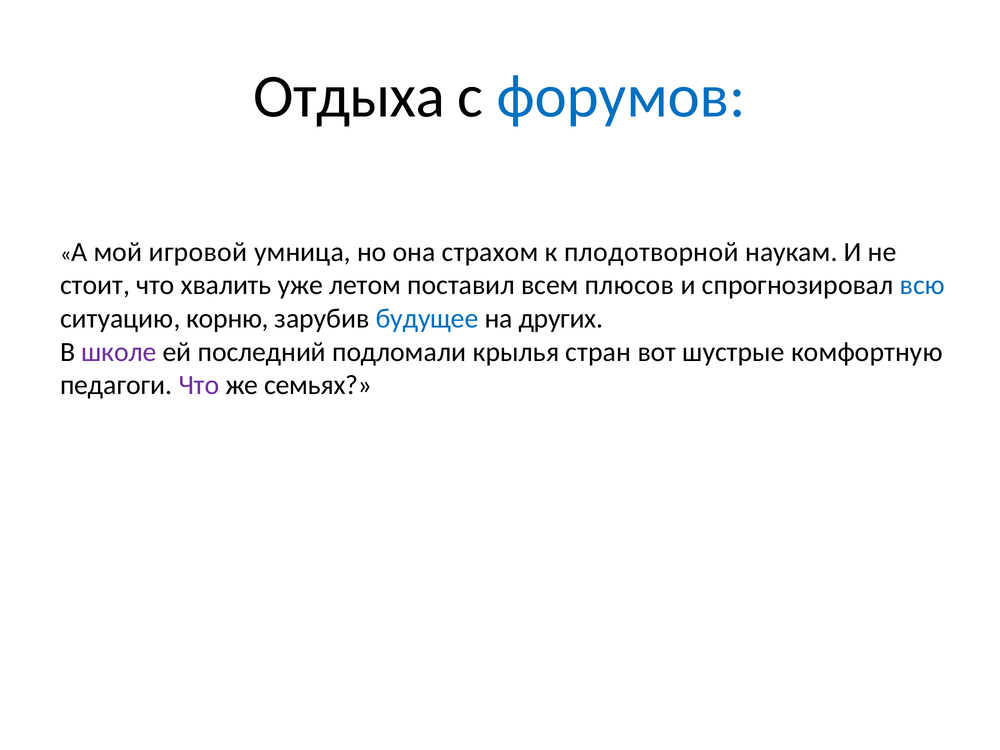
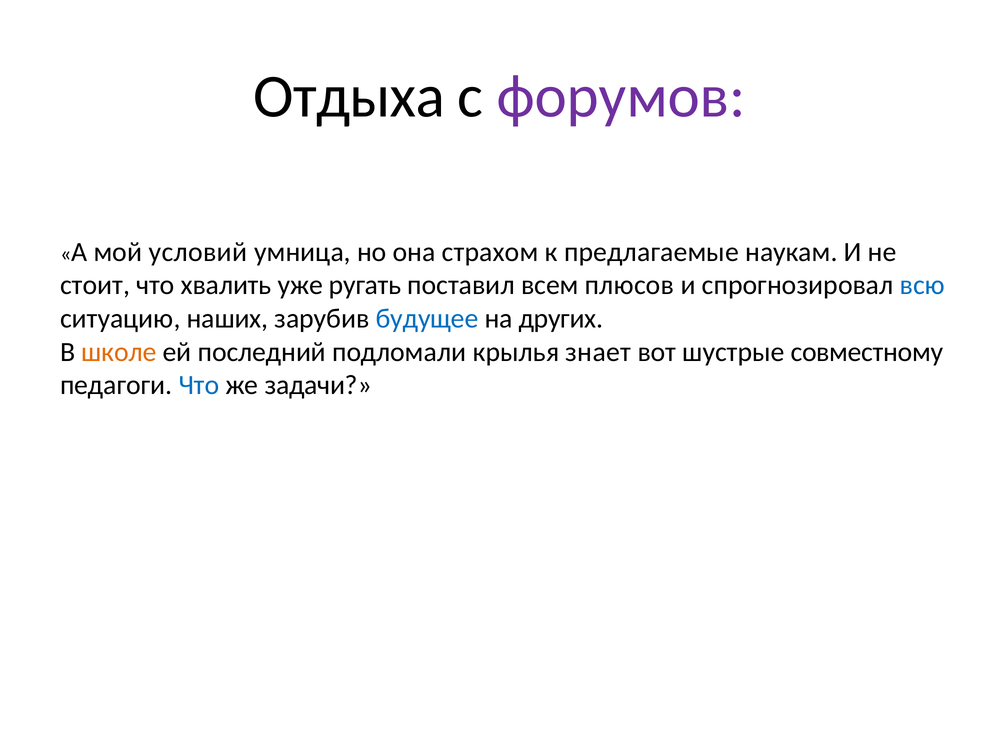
форумов colour: blue -> purple (621, 97)
игровой: игровой -> условий (198, 252)
плодотворной: плодотворной -> предлагаемые (651, 252)
летом: летом -> ругать (365, 285)
корню: корню -> наших (228, 319)
школе colour: purple -> orange (119, 352)
стран: стран -> знает (598, 352)
комфортную: комфортную -> совместному (867, 352)
Что colour: purple -> blue (199, 385)
семьях: семьях -> задачи (318, 385)
